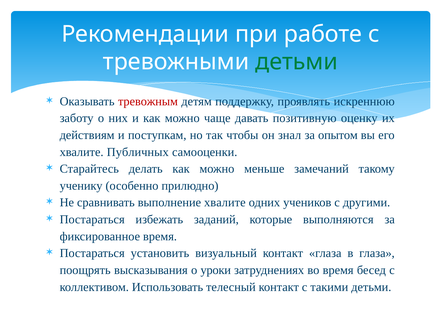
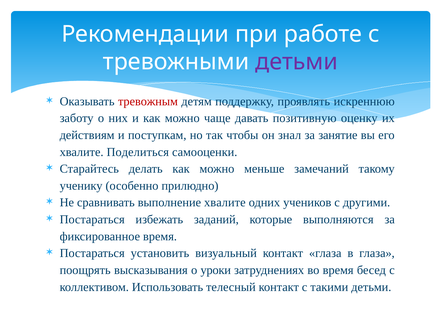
детьми colour: green -> purple (297, 62)
опытом: опытом -> занятие (338, 135)
Публичных: Публичных -> Поделиться (138, 152)
